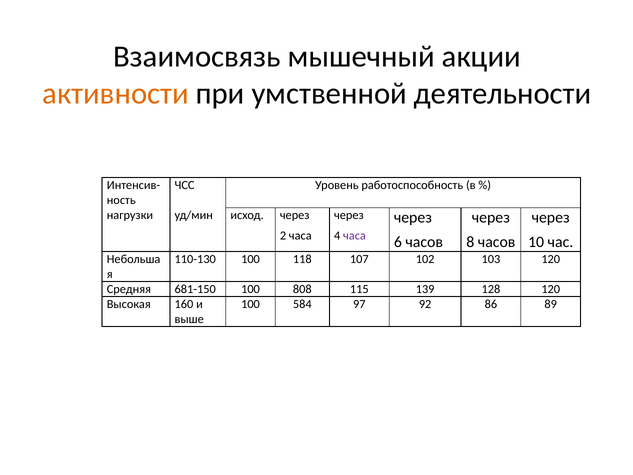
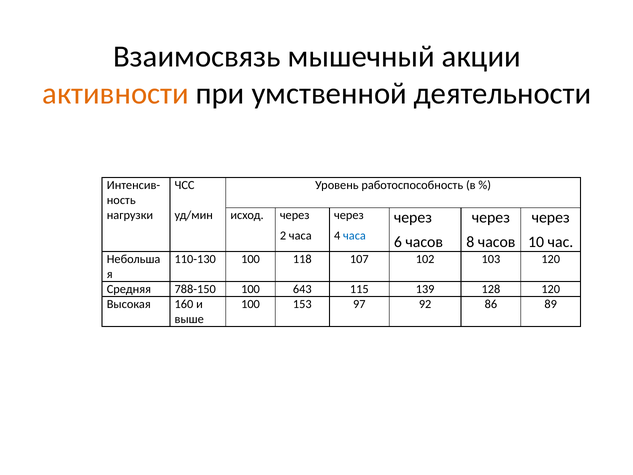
часа colour: purple -> blue (354, 235)
681-150: 681-150 -> 788-150 (195, 289)
808: 808 -> 643 (302, 289)
584: 584 -> 153 (302, 304)
